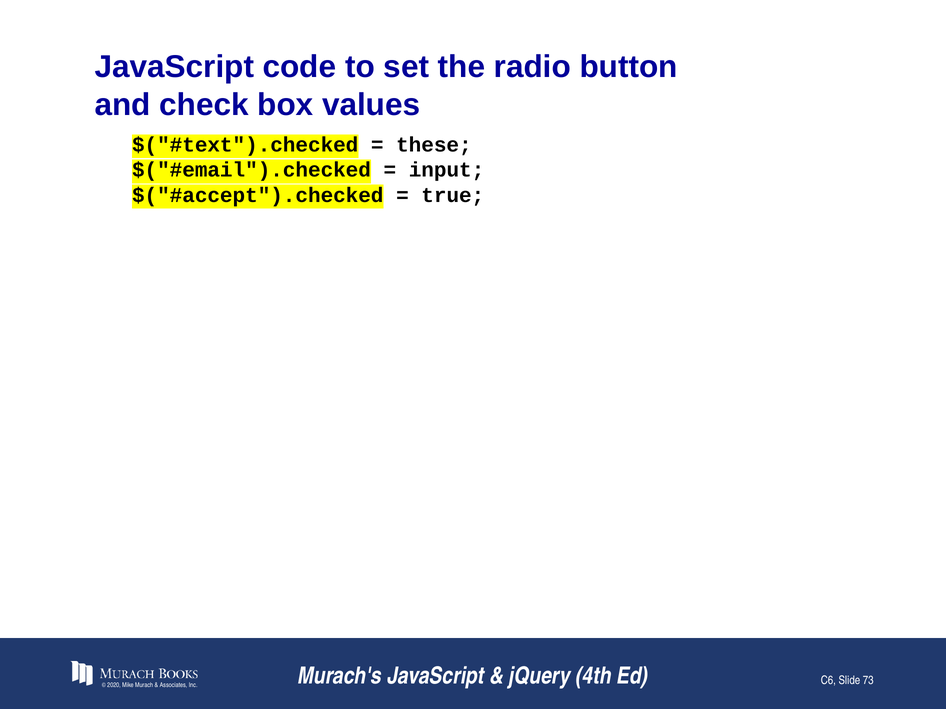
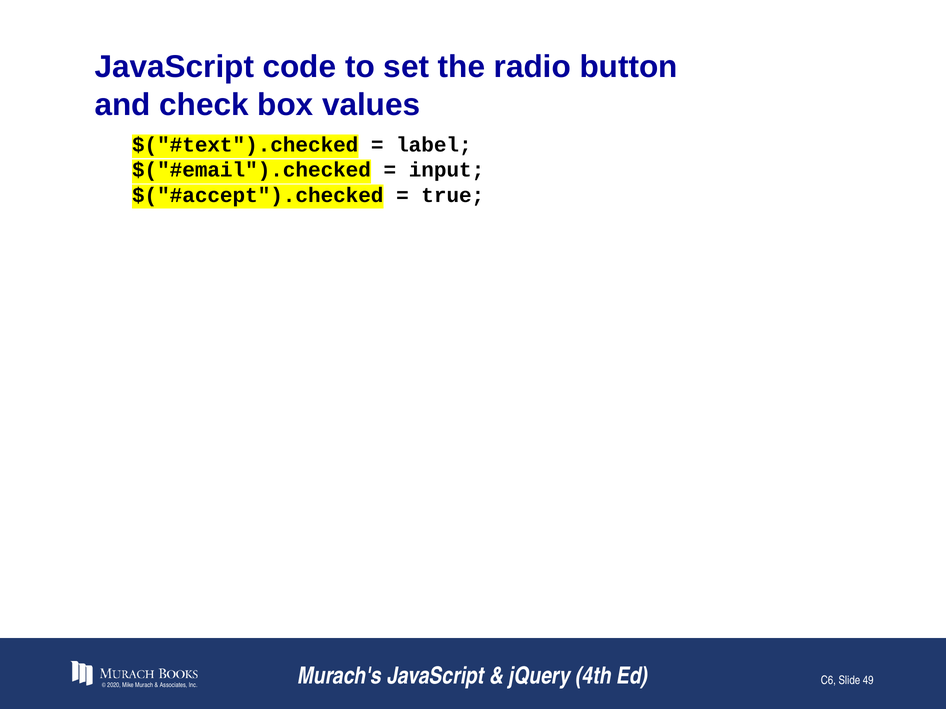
these: these -> label (434, 145)
73: 73 -> 49 (868, 681)
